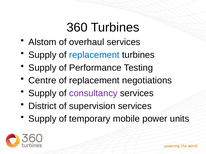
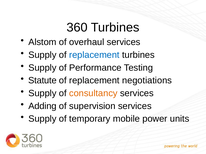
Centre: Centre -> Statute (42, 81)
consultancy colour: purple -> orange (93, 94)
District: District -> Adding (42, 106)
